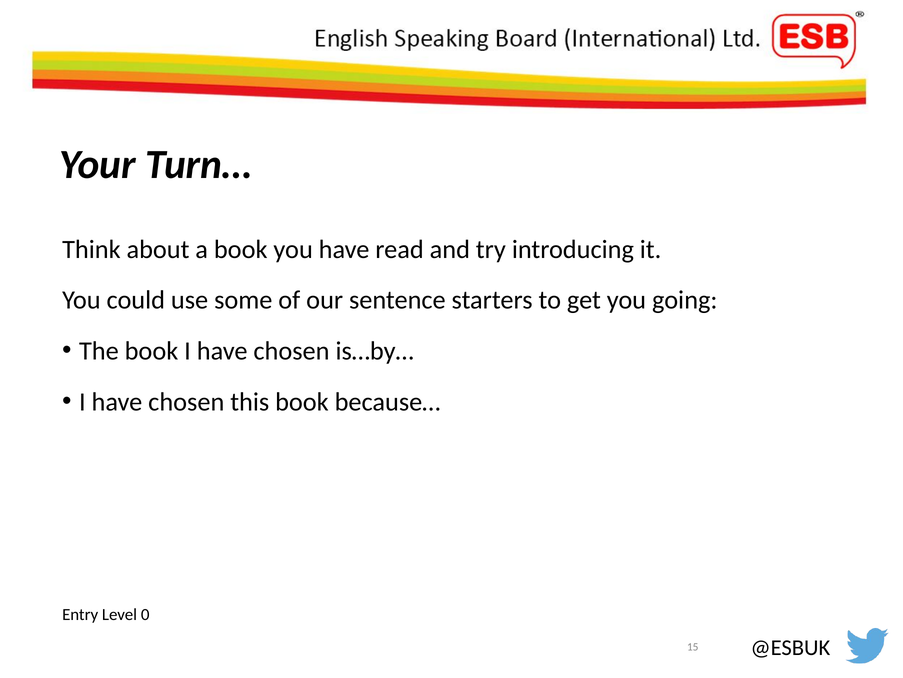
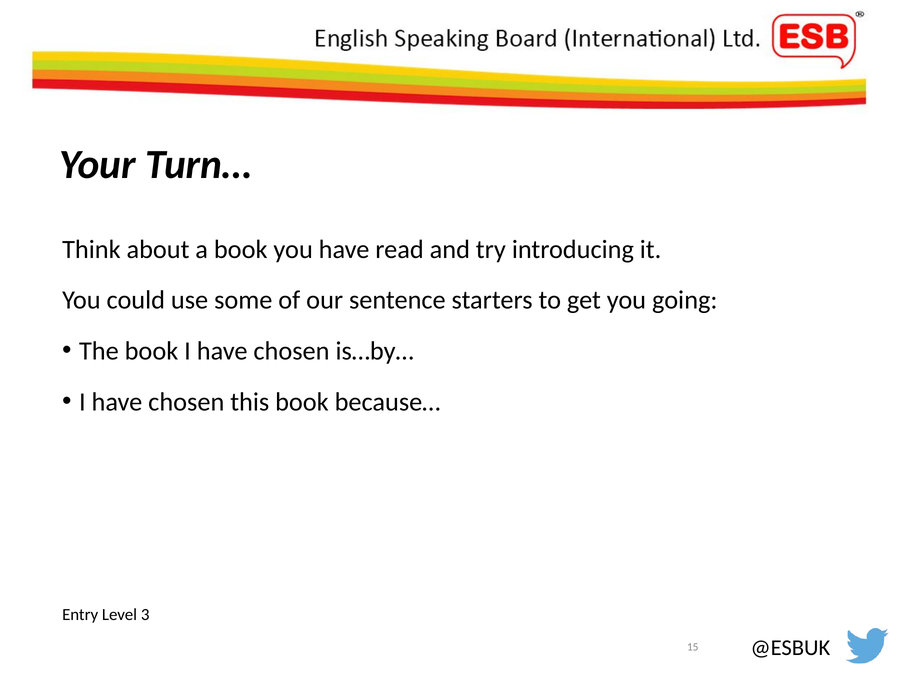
0: 0 -> 3 (145, 614)
